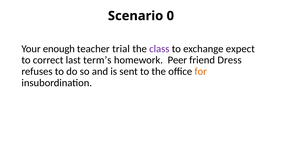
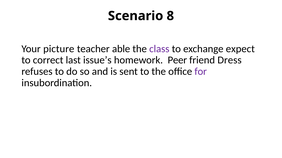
0: 0 -> 8 (170, 16)
enough: enough -> picture (59, 49)
trial: trial -> able (121, 49)
term’s: term’s -> issue’s (97, 60)
for colour: orange -> purple (201, 72)
